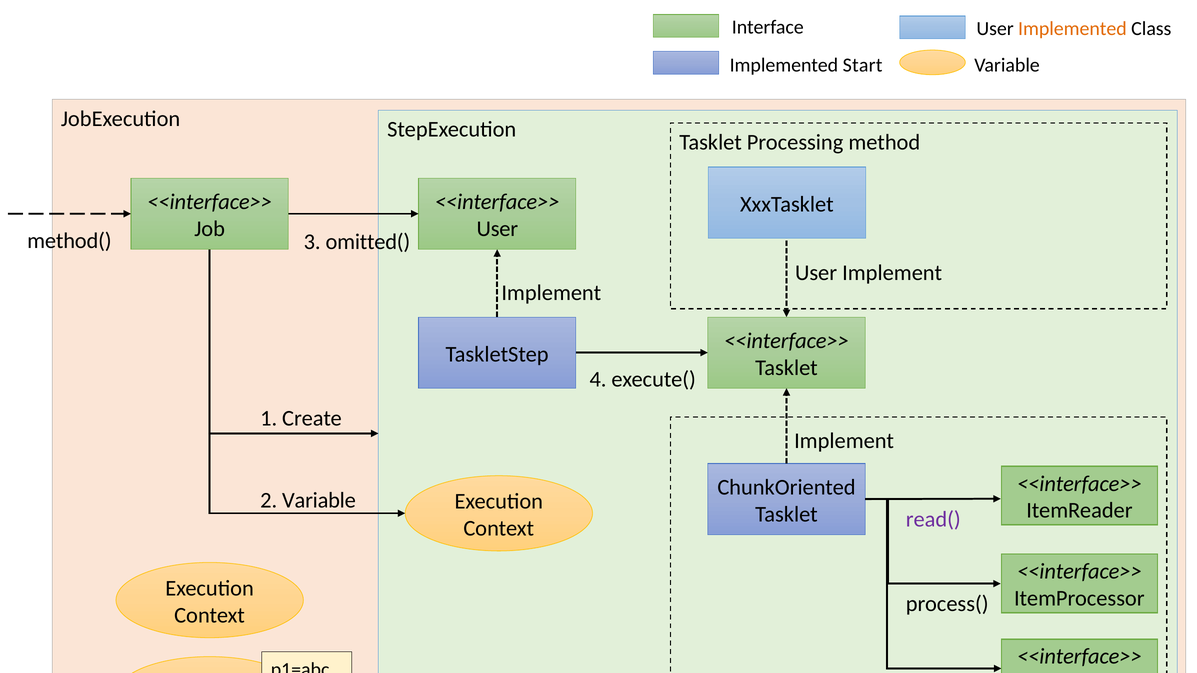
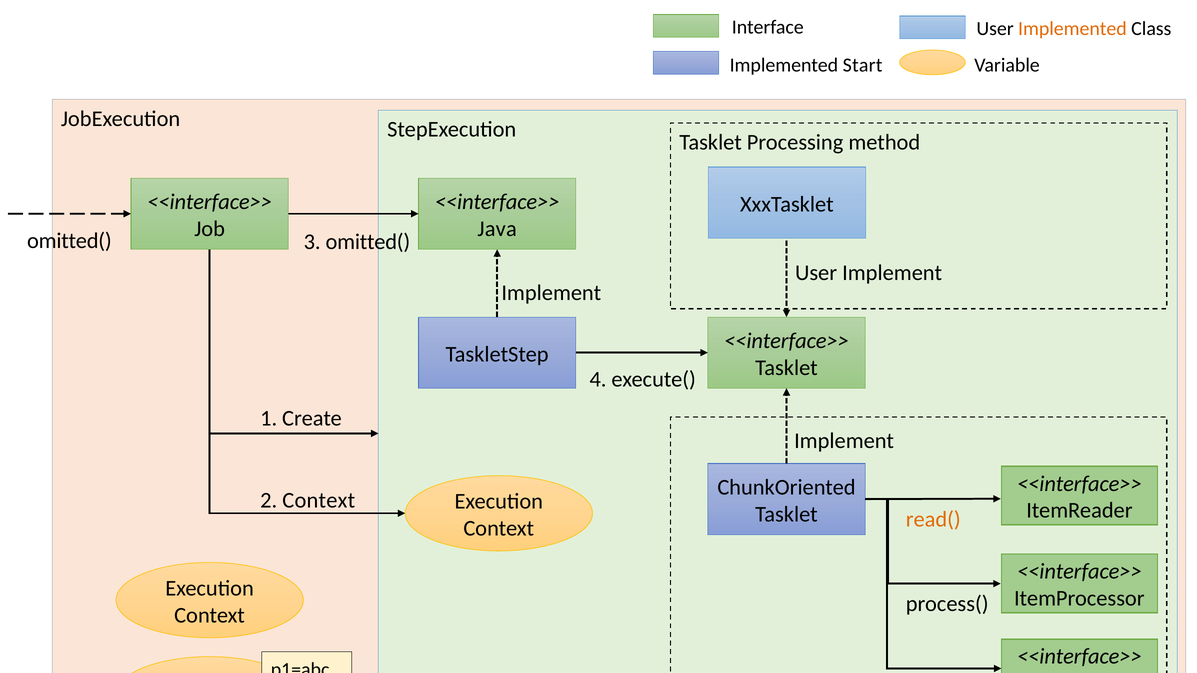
User: User -> Java (497, 229)
method(: method( -> omitted( (69, 241)
2 Variable: Variable -> Context (319, 500)
read( colour: purple -> orange (933, 520)
